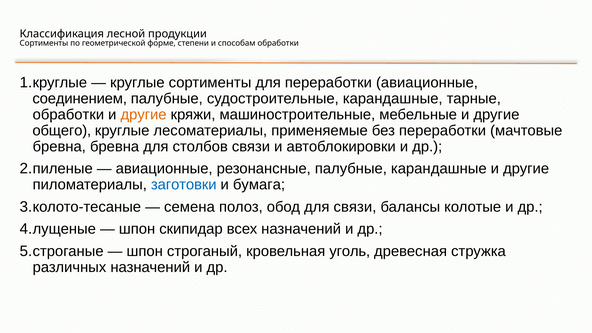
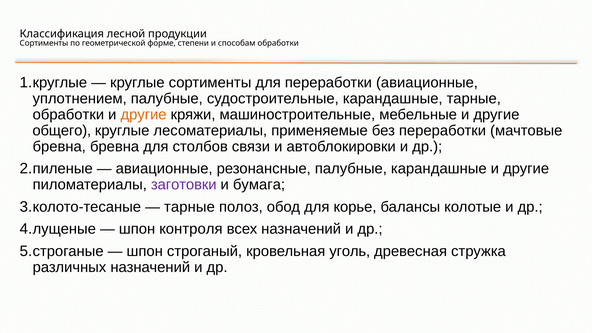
соединением: соединением -> уплотнением (80, 99)
заготовки colour: blue -> purple (184, 185)
семена: семена -> тарные (189, 207)
для связи: связи -> корье (355, 207)
скипидар: скипидар -> контроля (191, 229)
